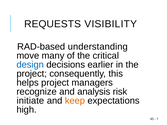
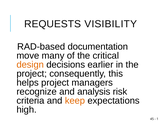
understanding: understanding -> documentation (98, 47)
design colour: blue -> orange (30, 65)
initiate: initiate -> criteria (30, 101)
